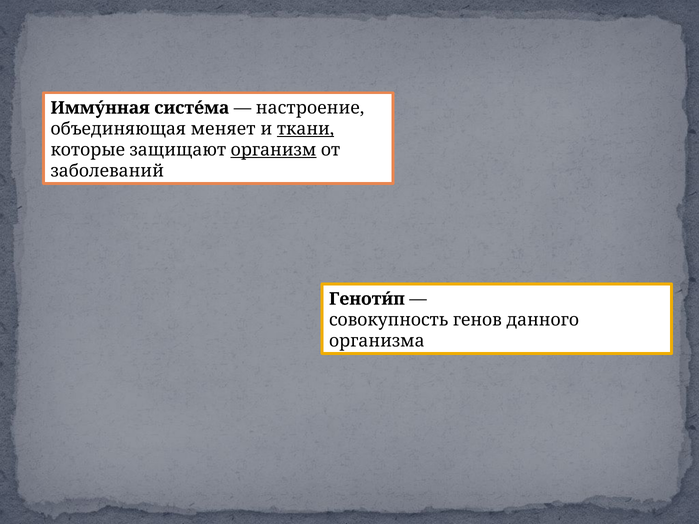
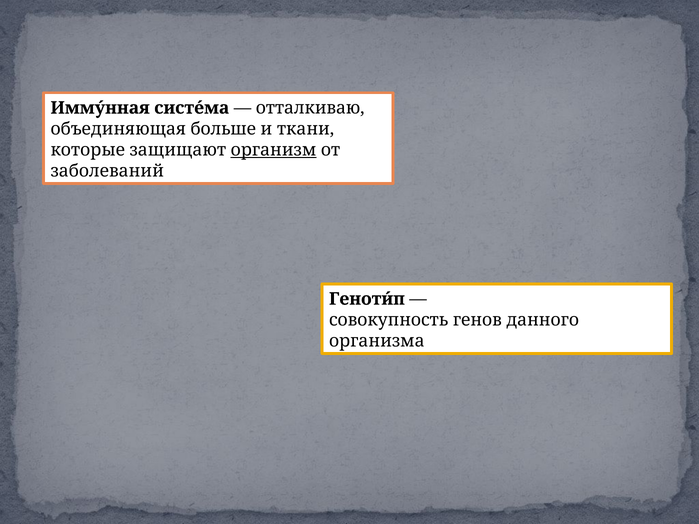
настроение: настроение -> отталкиваю (310, 108)
меняет: меняет -> больше (223, 129)
ткани underline: present -> none (306, 129)
